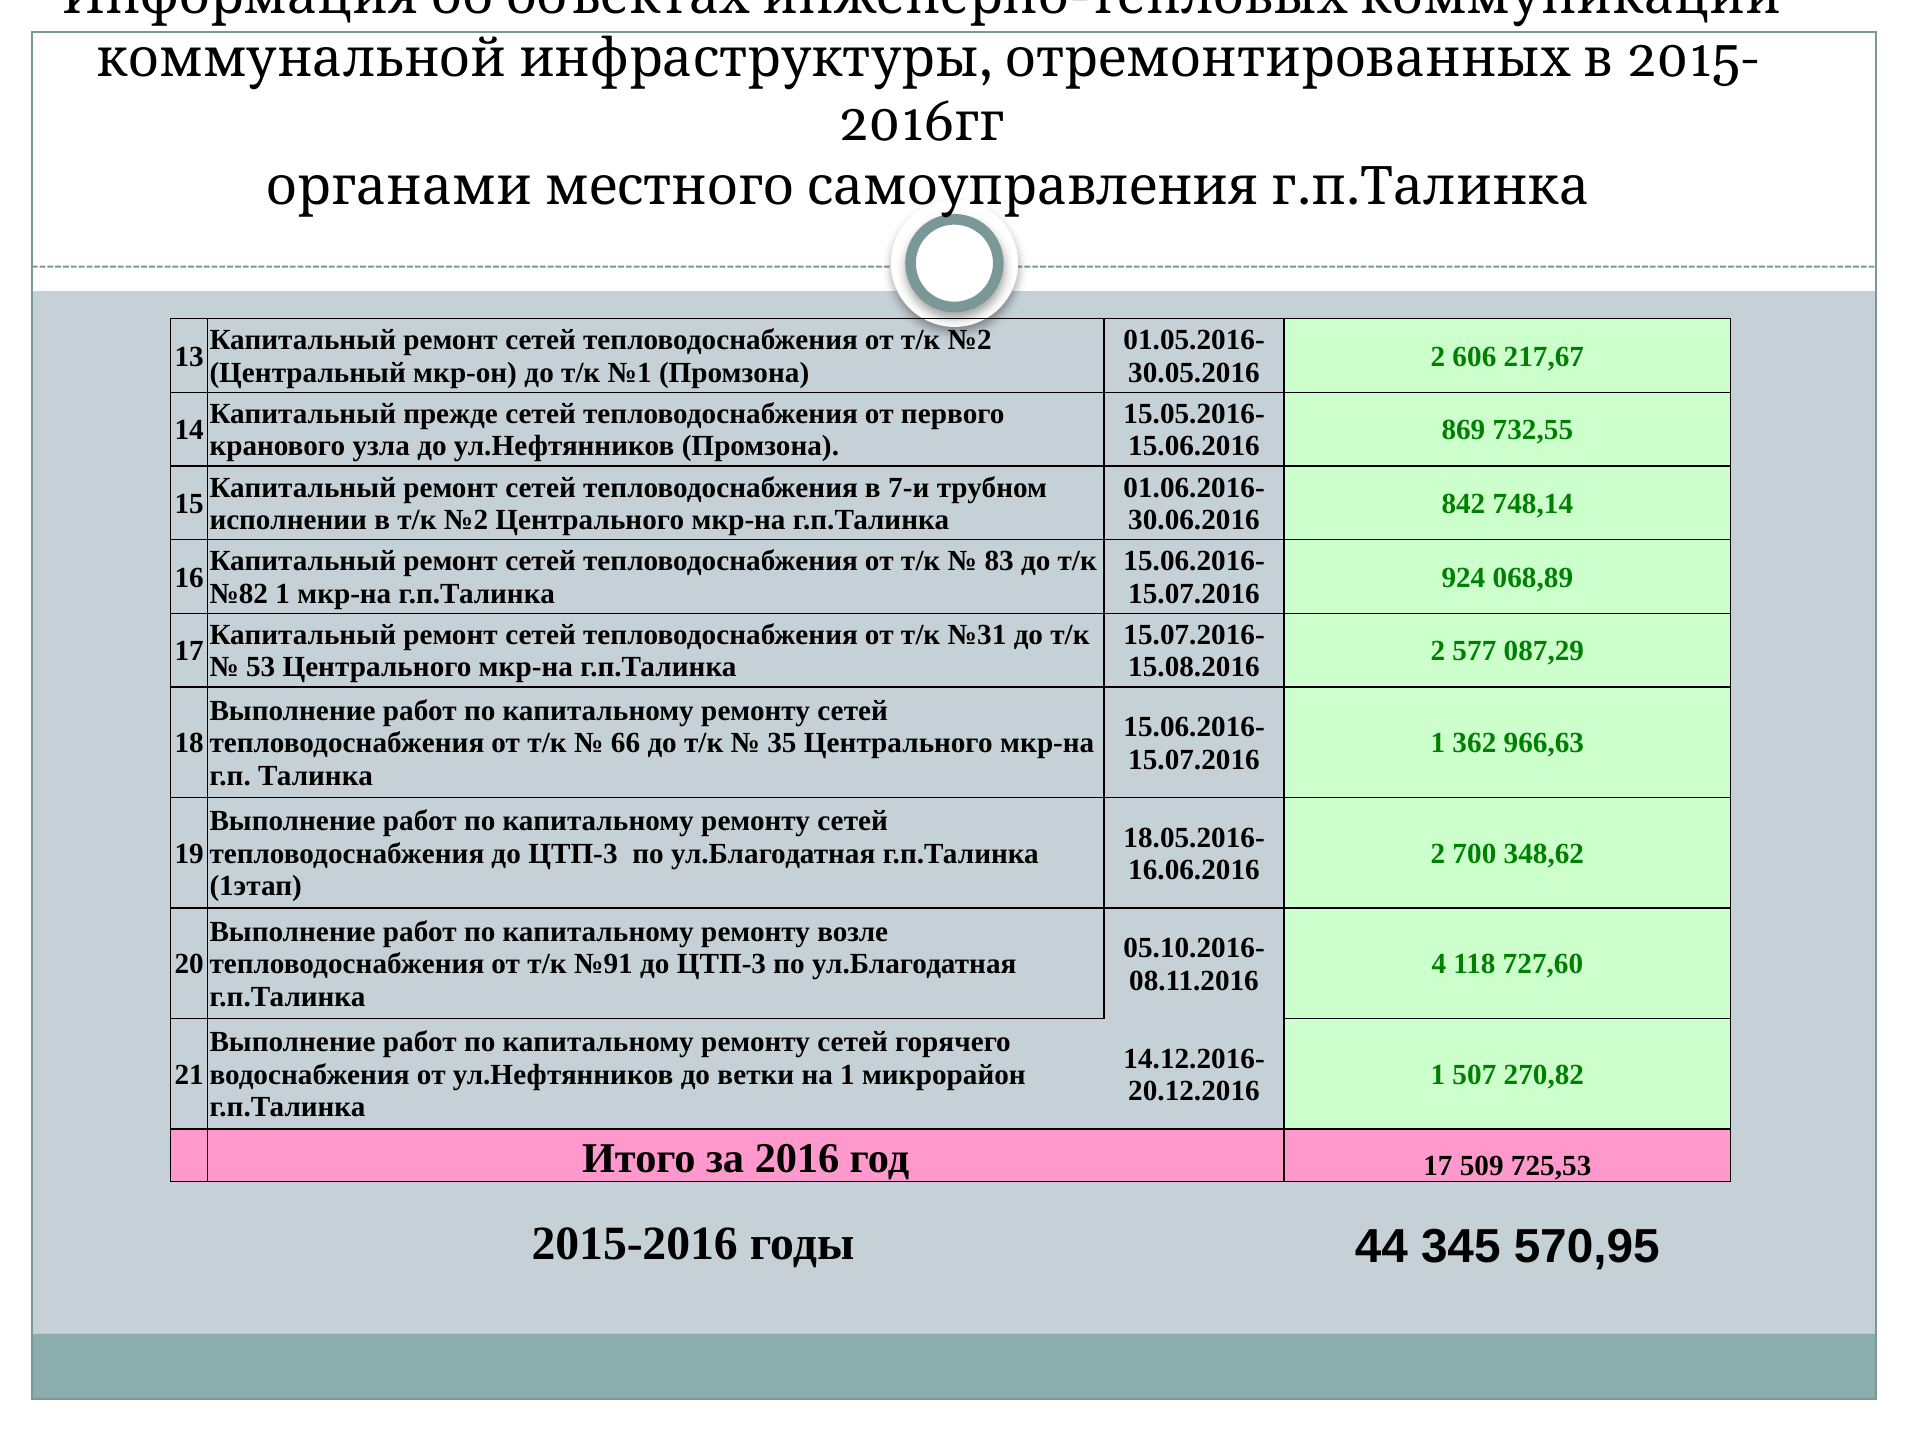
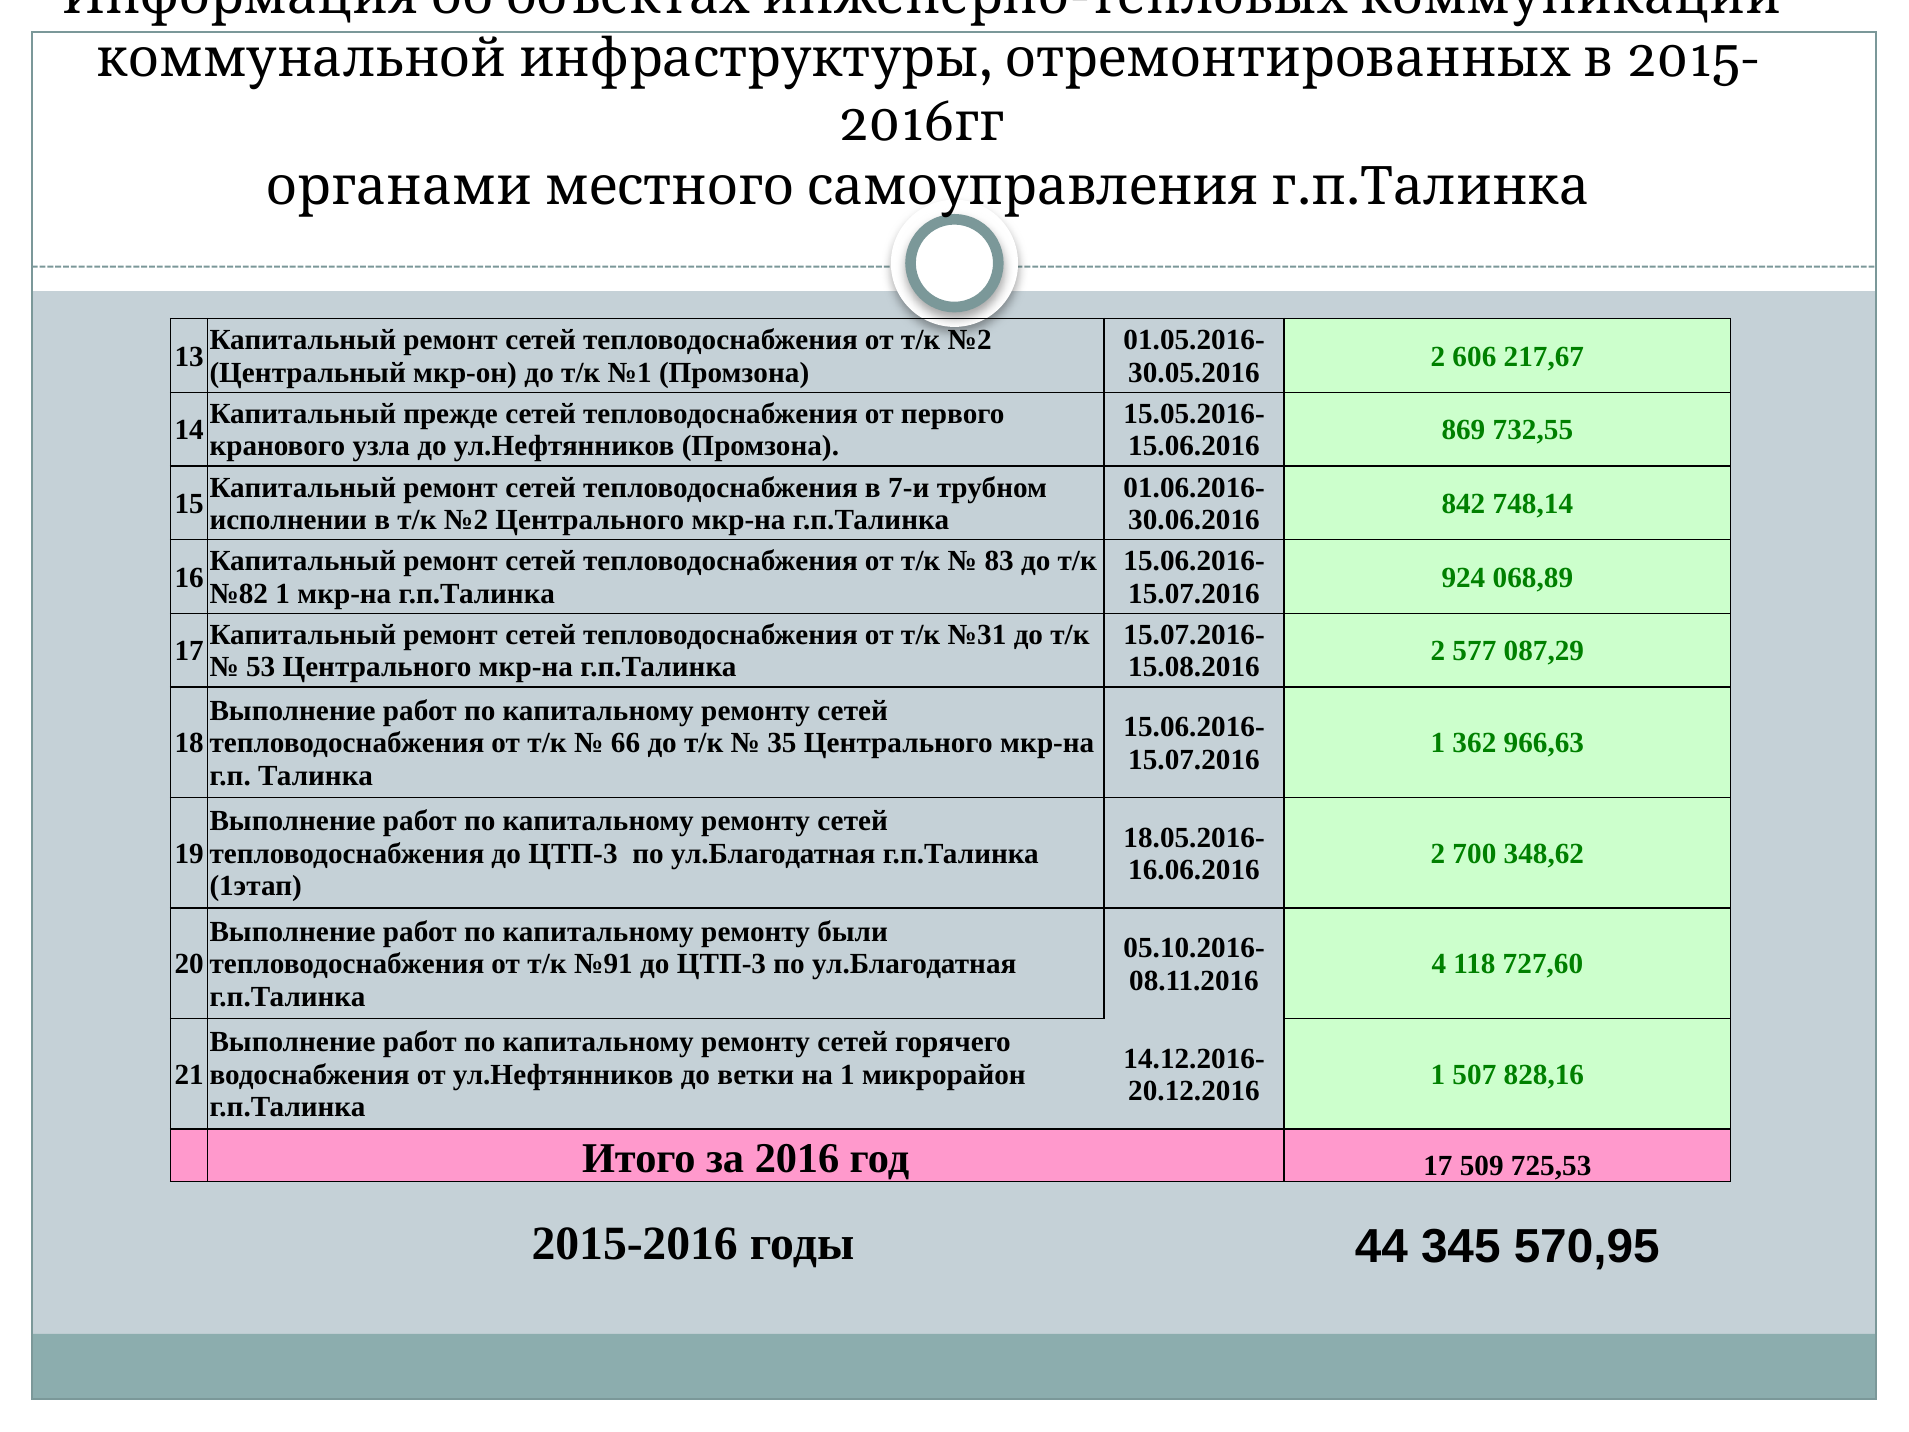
возле: возле -> были (853, 932)
270,82: 270,82 -> 828,16 (1544, 1075)
